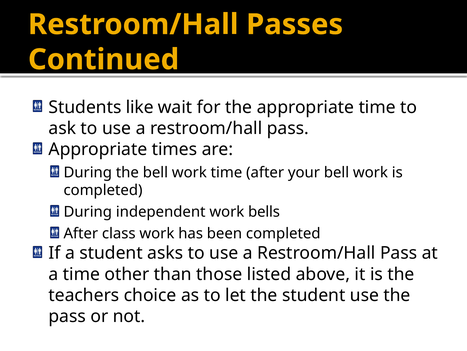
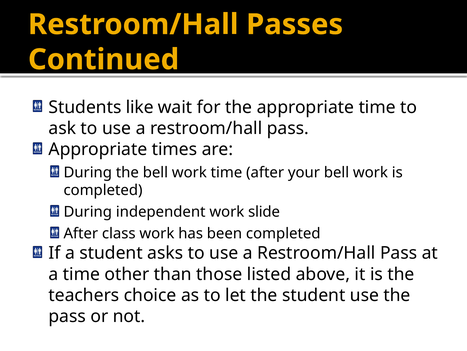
bells: bells -> slide (264, 211)
